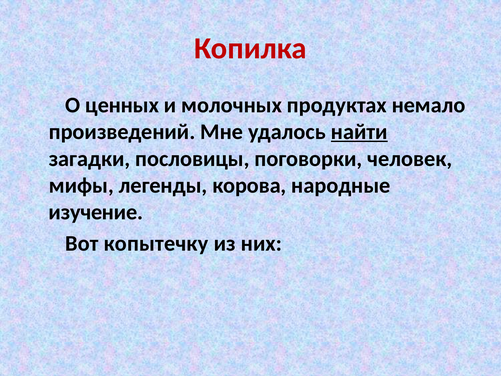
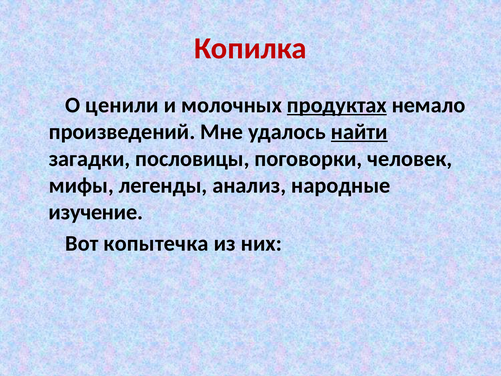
ценных: ценных -> ценили (122, 105)
продуктах underline: none -> present (337, 105)
корова: корова -> анализ (249, 185)
копытечку: копытечку -> копытечка (156, 243)
